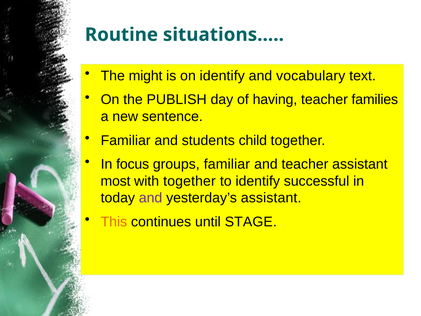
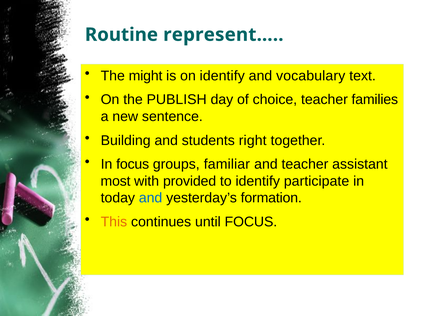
situations…: situations… -> represent… (223, 35)
having: having -> choice (275, 100)
Familiar: Familiar -> Building (126, 140)
child: child -> right (253, 140)
with together: together -> provided (190, 181)
successful: successful -> participate (317, 181)
and colour: purple -> blue (151, 198)
yesterday’s assistant: assistant -> formation (271, 198)
until STAGE: STAGE -> FOCUS (251, 222)
